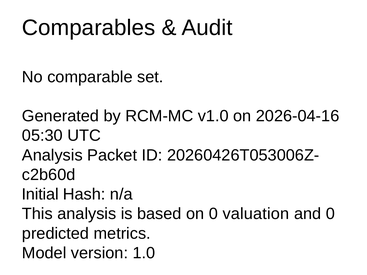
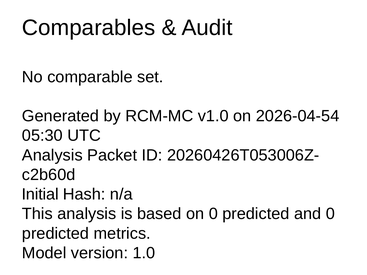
2026-04-16: 2026-04-16 -> 2026-04-54 (298, 116)
on 0 valuation: valuation -> predicted (256, 214)
